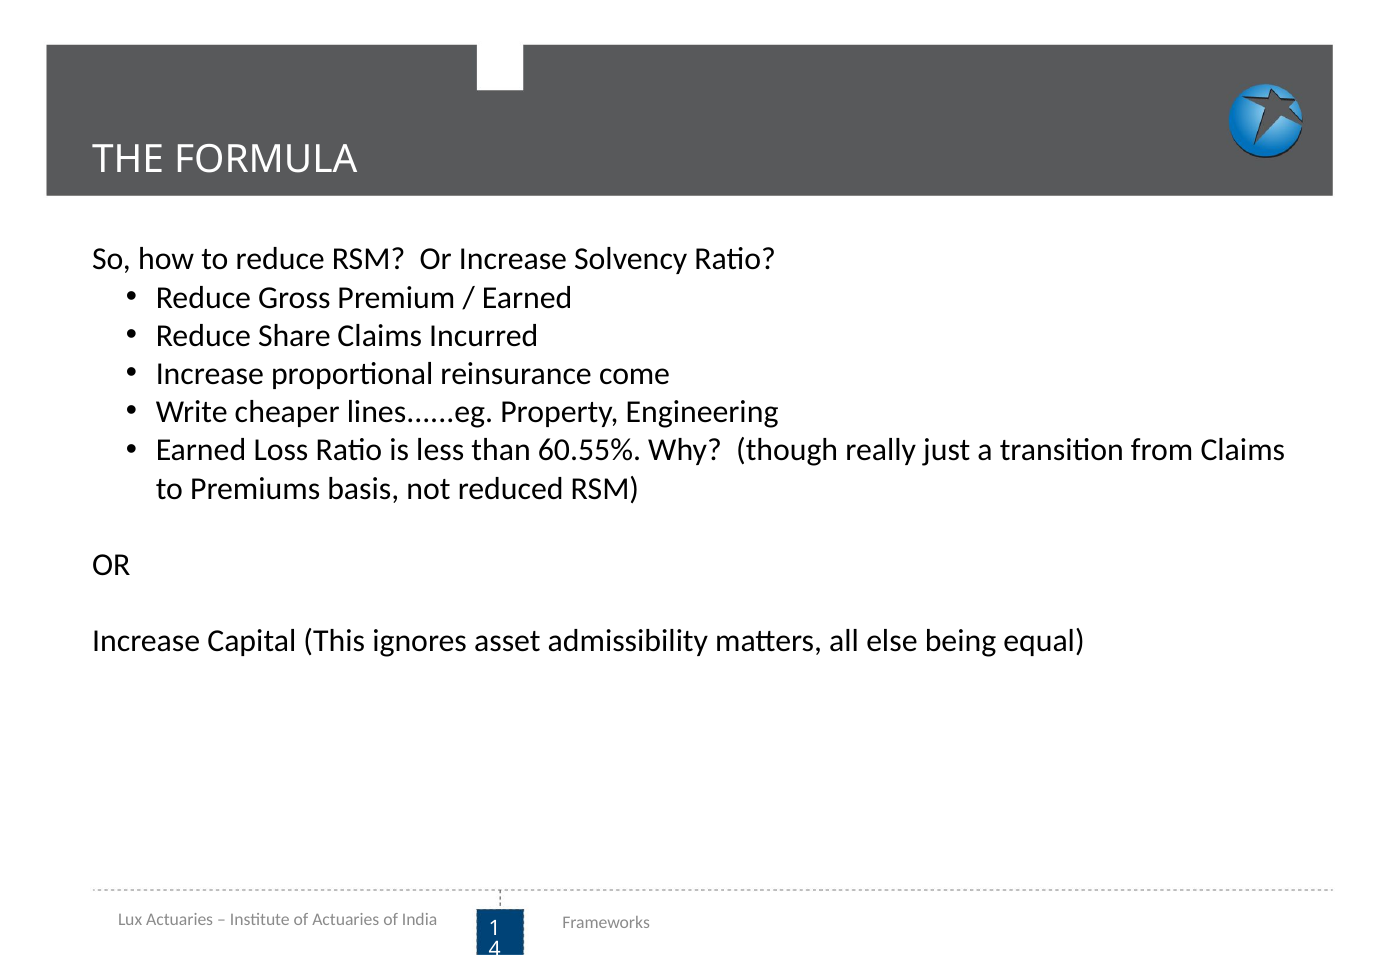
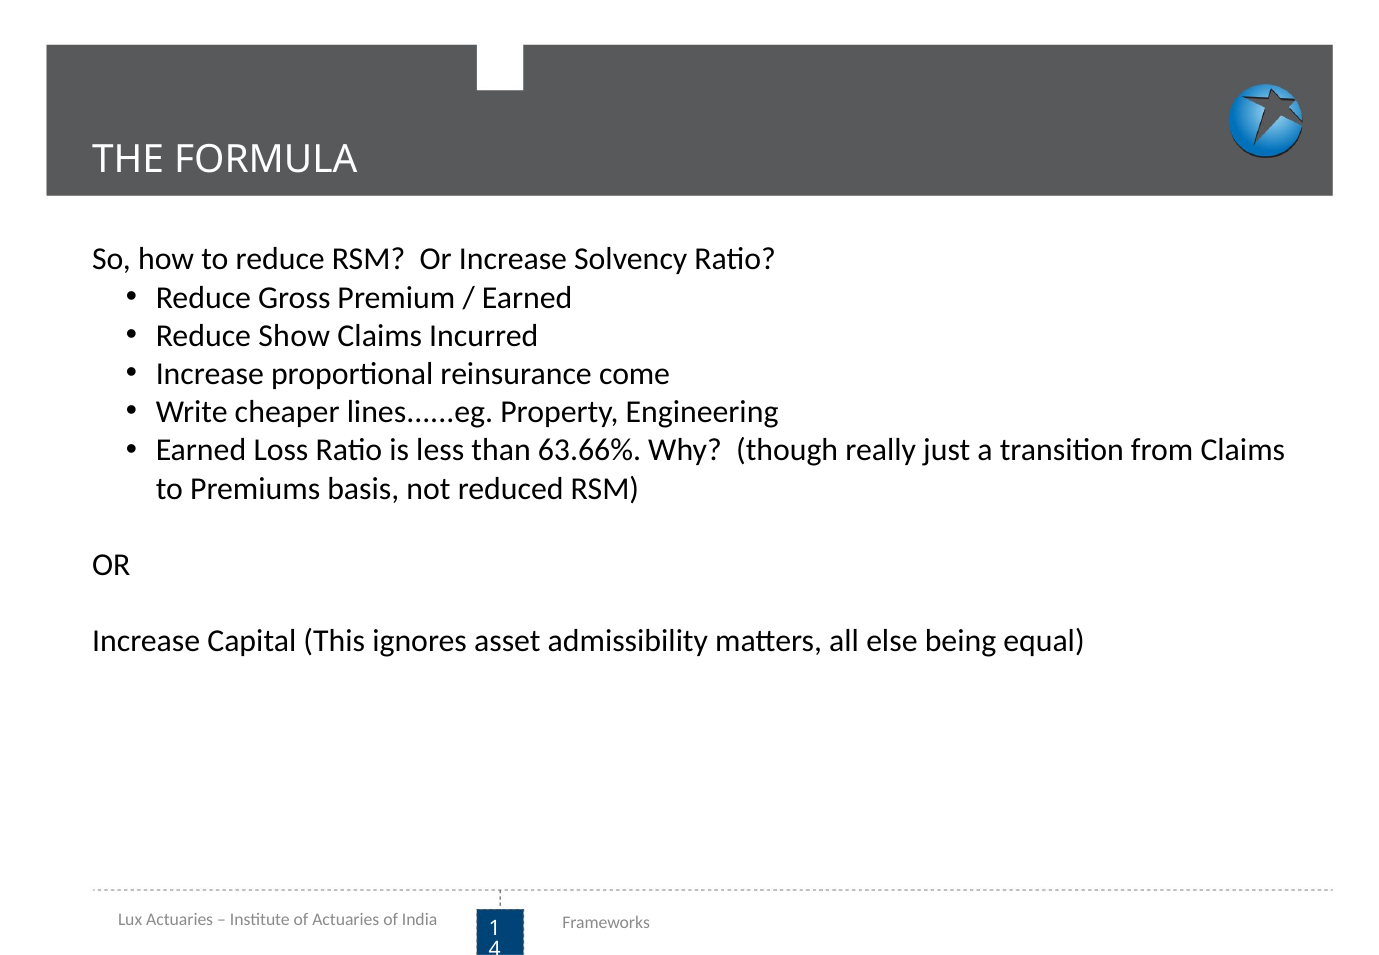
Share: Share -> Show (294, 336)
60.55%: 60.55% -> 63.66% (589, 450)
